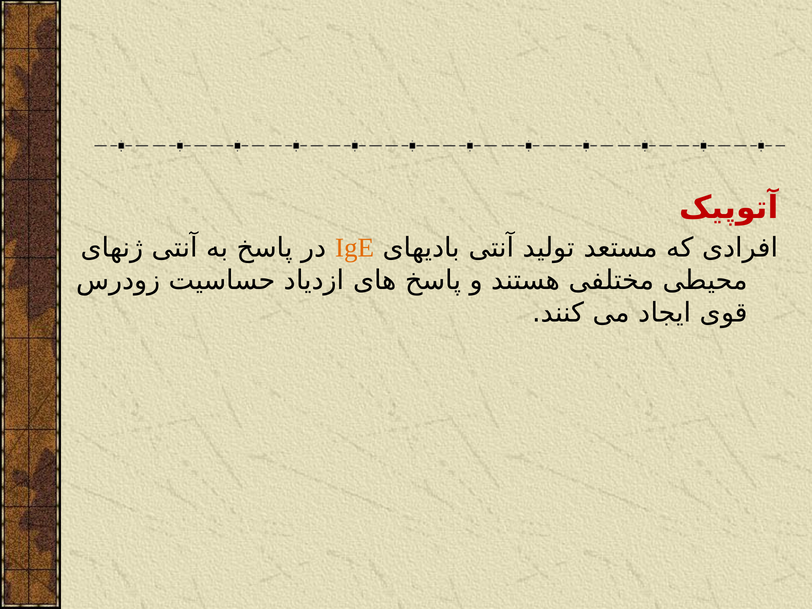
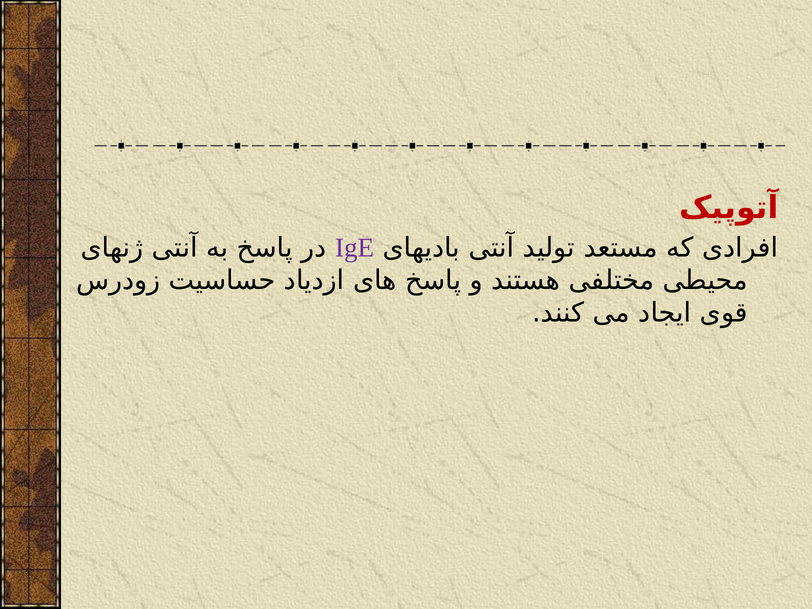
IgE colour: orange -> purple (355, 248)
